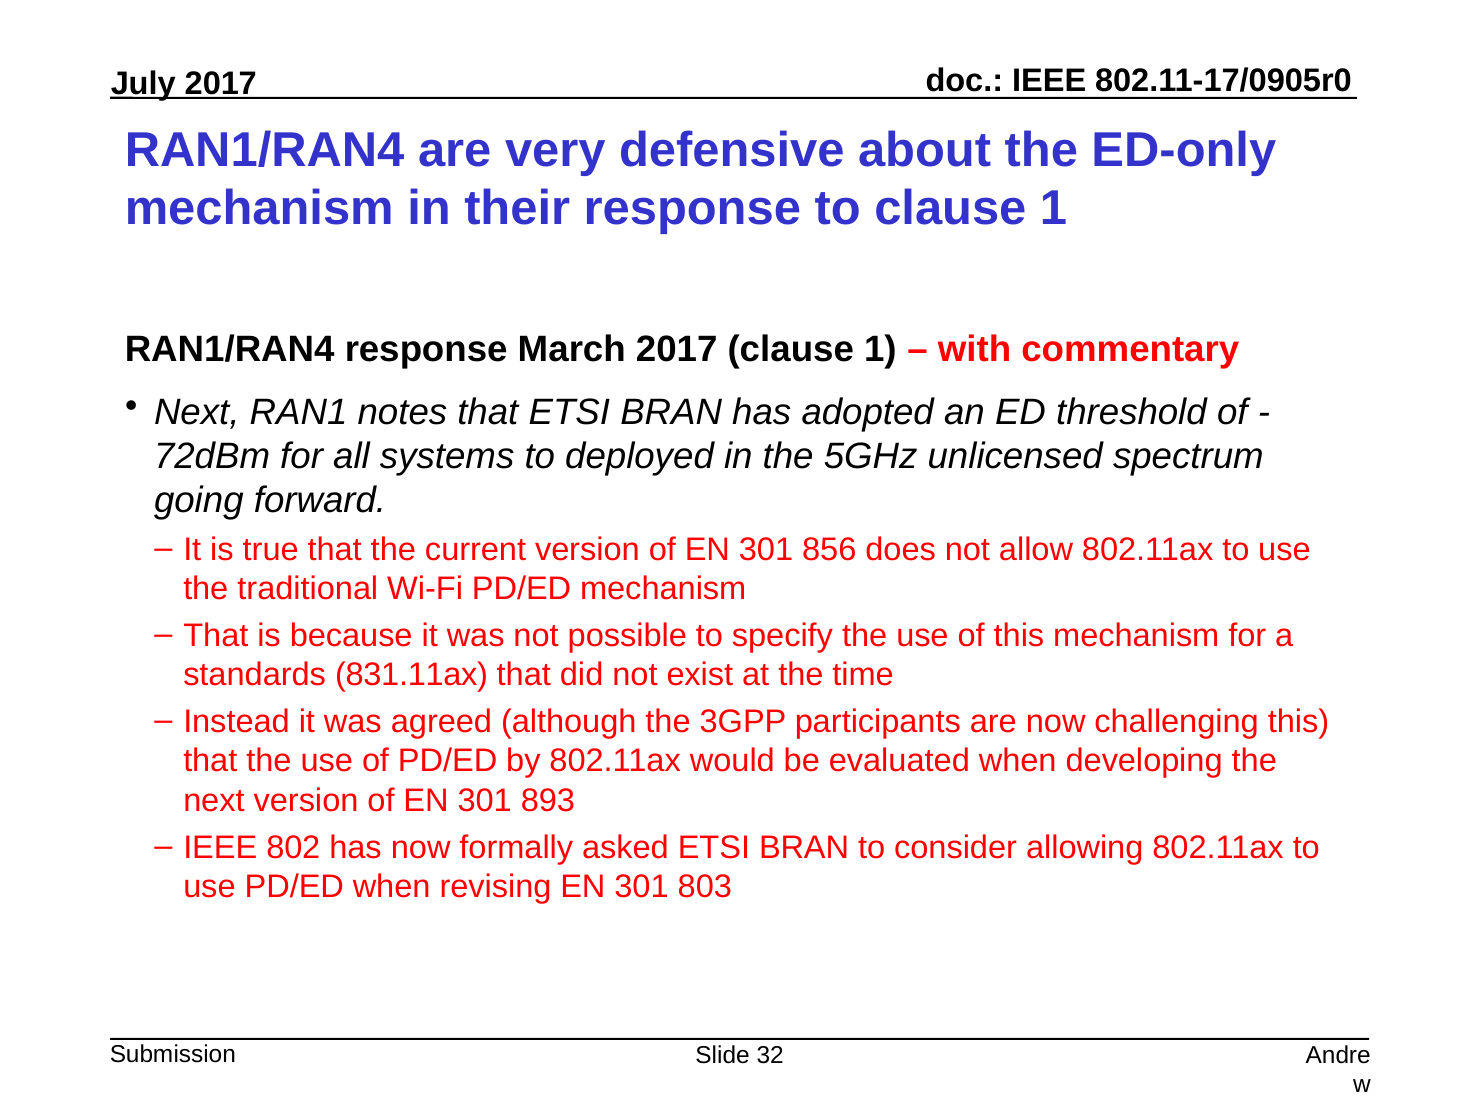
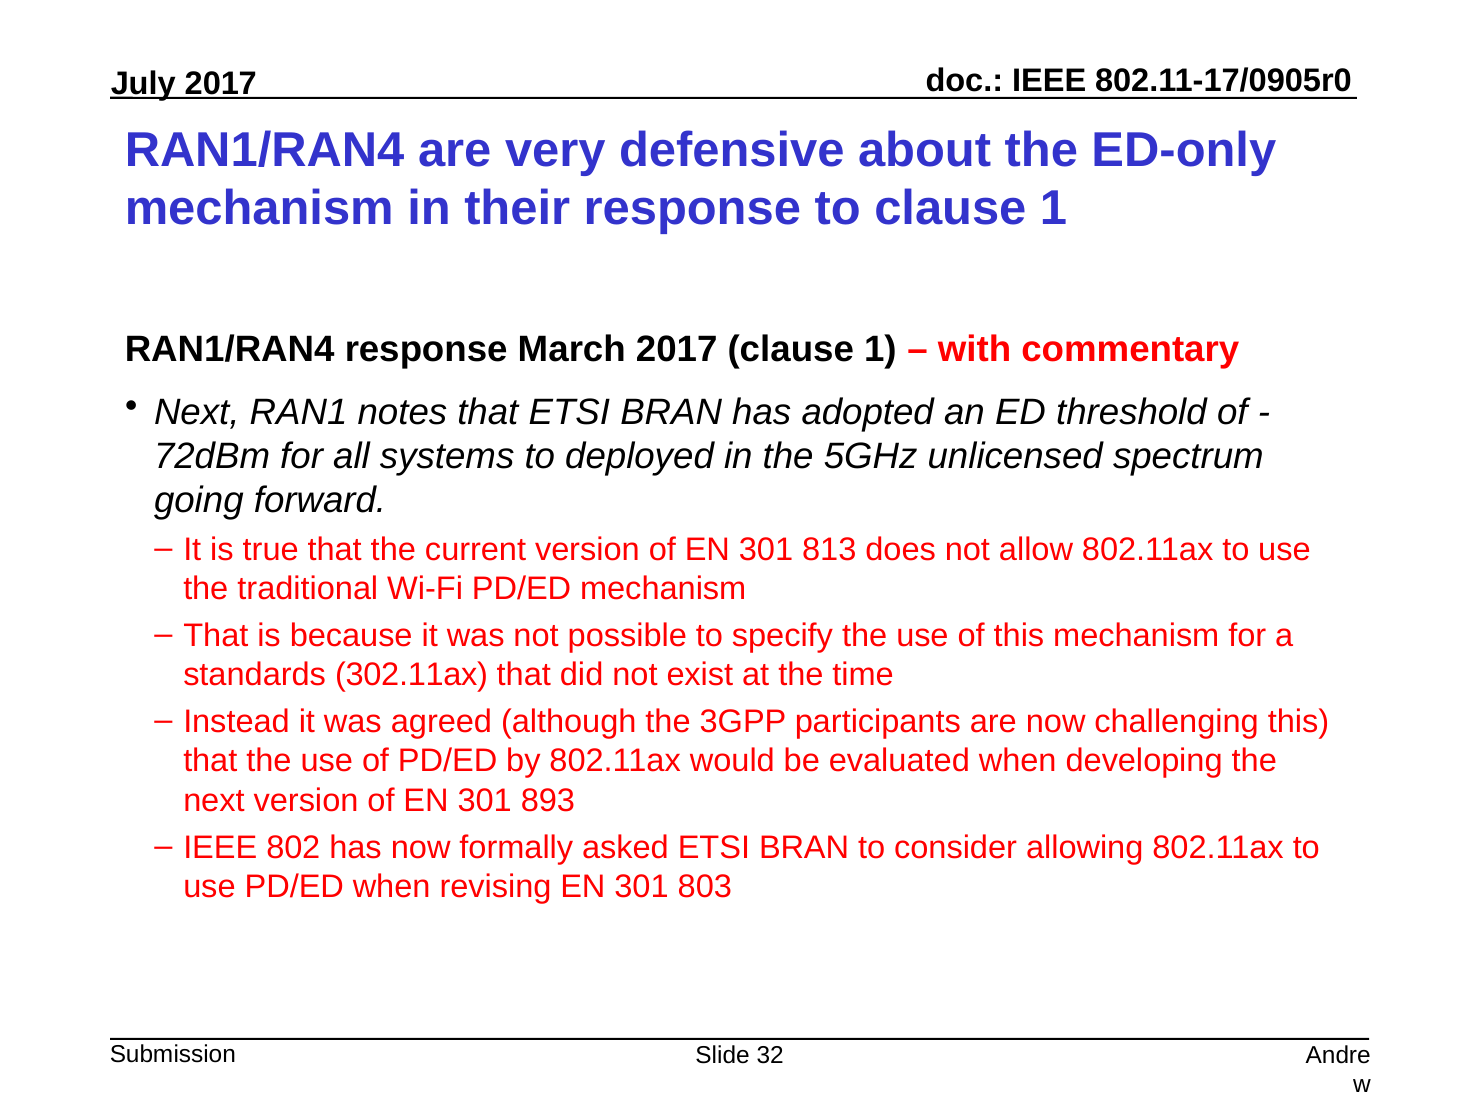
856: 856 -> 813 (829, 550)
831.11ax: 831.11ax -> 302.11ax (412, 675)
